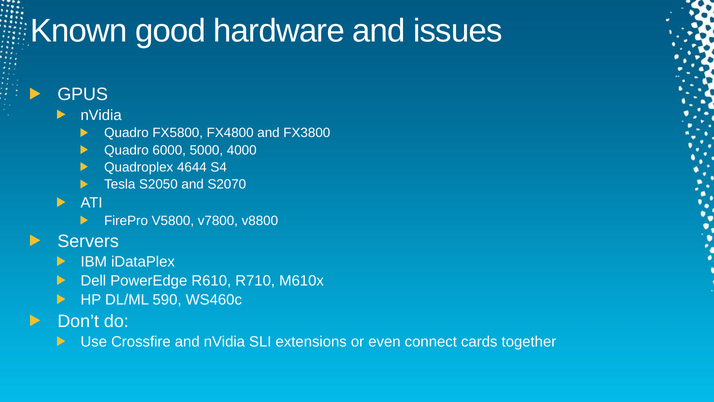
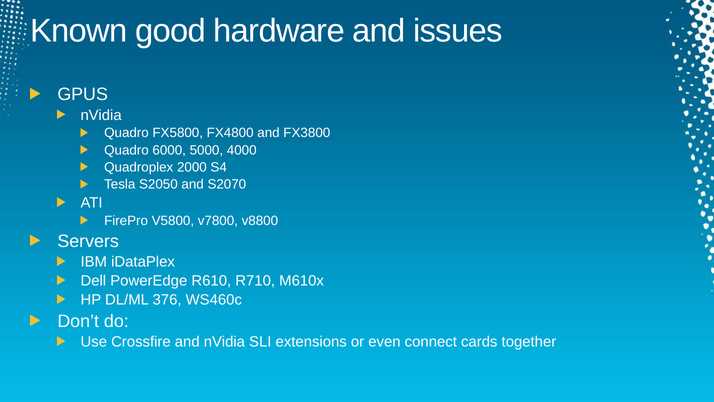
4644: 4644 -> 2000 (192, 167)
590: 590 -> 376 (167, 300)
